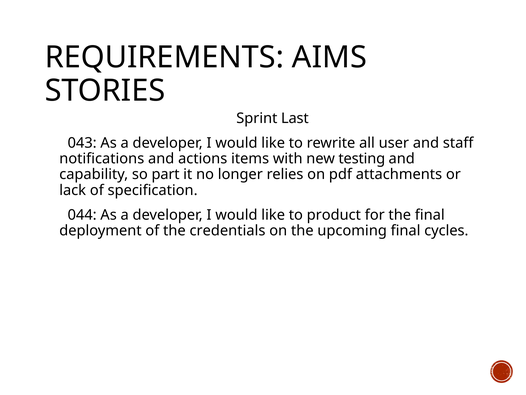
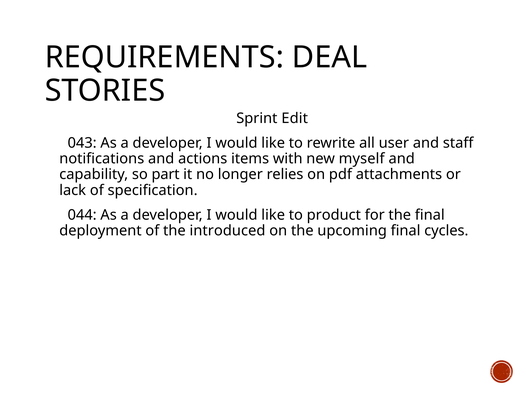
AIMS: AIMS -> DEAL (330, 57)
Last: Last -> Edit (295, 118)
testing: testing -> myself (362, 158)
credentials: credentials -> introduced (227, 230)
